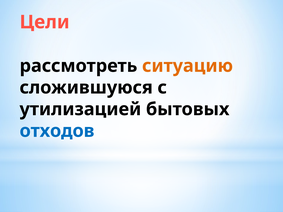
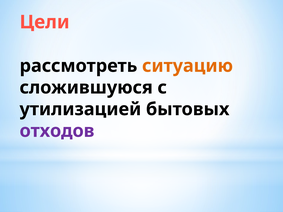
отходов colour: blue -> purple (57, 131)
